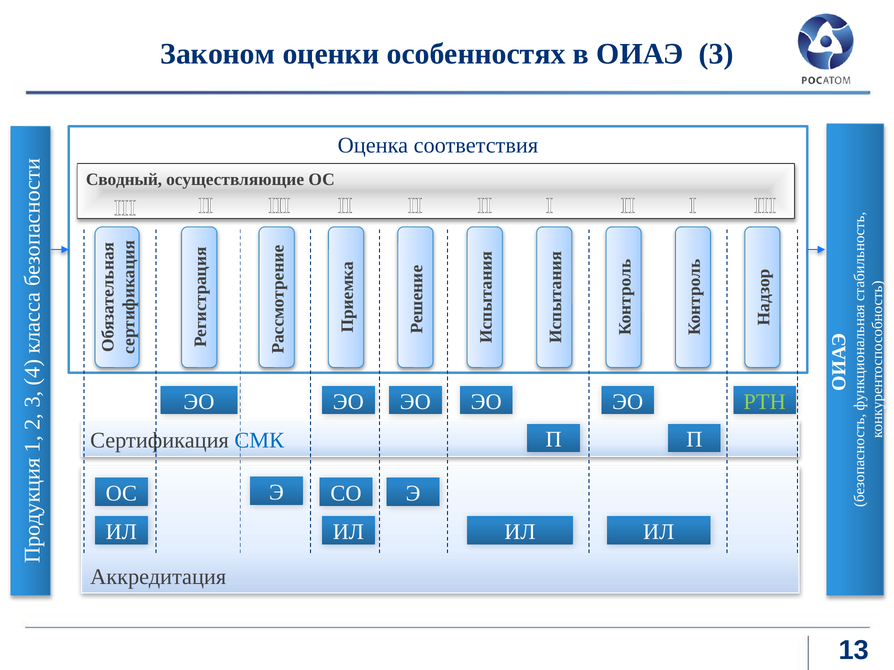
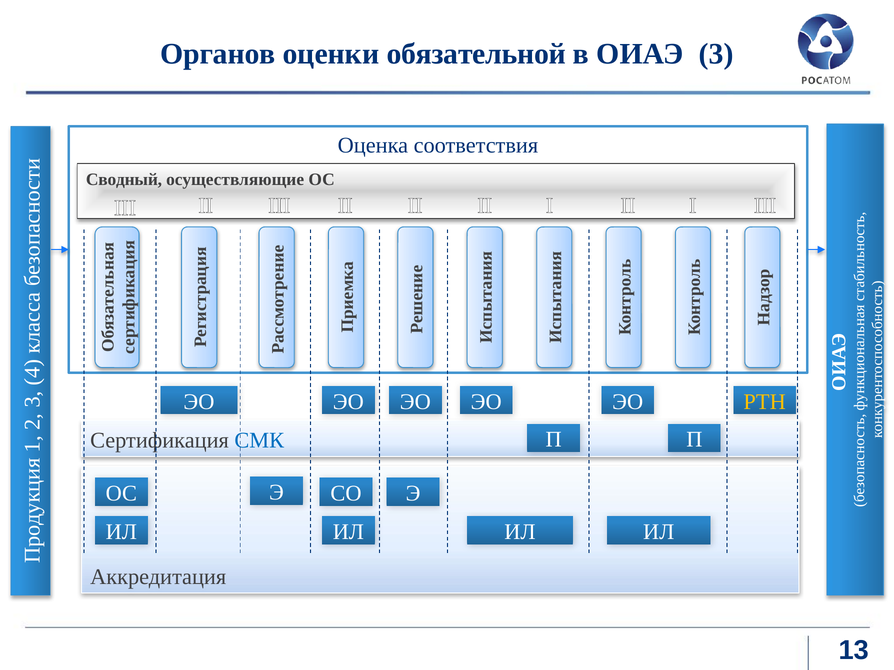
Законом: Законом -> Органов (218, 54)
особенностях: особенностях -> обязательной (476, 54)
РТН colour: light green -> yellow (765, 402)
